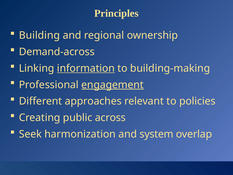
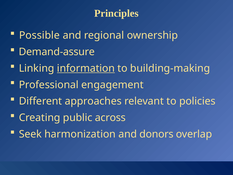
Building: Building -> Possible (39, 35)
Demand-across: Demand-across -> Demand-assure (57, 52)
engagement underline: present -> none (112, 85)
system: system -> donors (156, 134)
